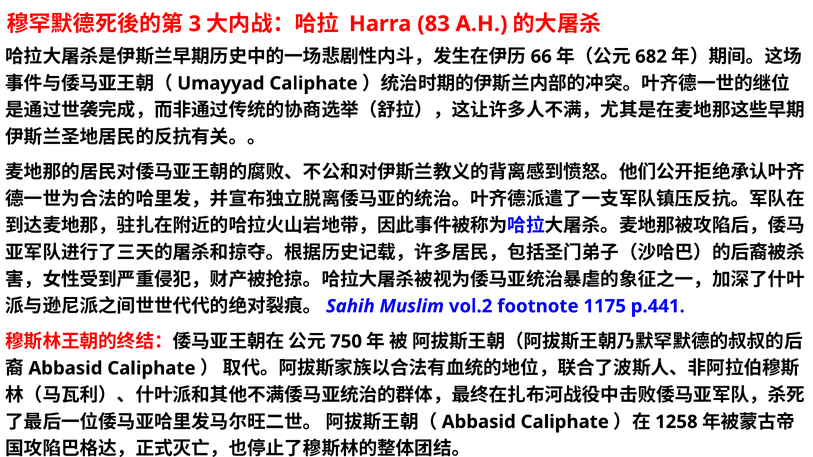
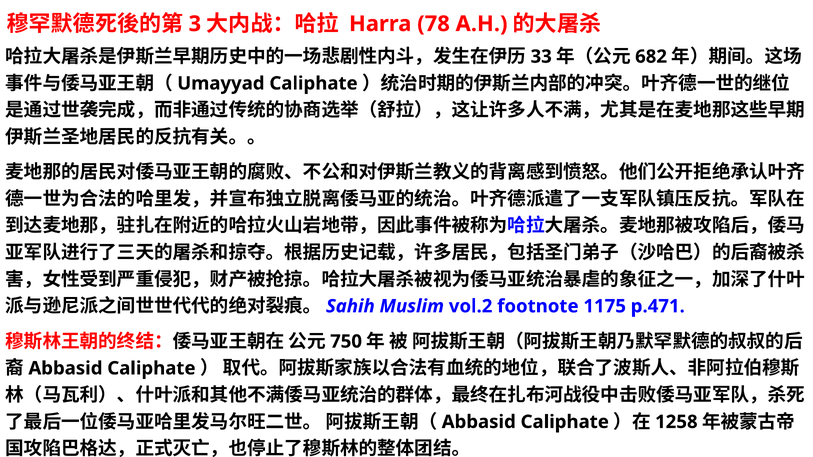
83: 83 -> 78 (434, 24)
66: 66 -> 33 (541, 57)
p.441: p.441 -> p.471 (658, 306)
